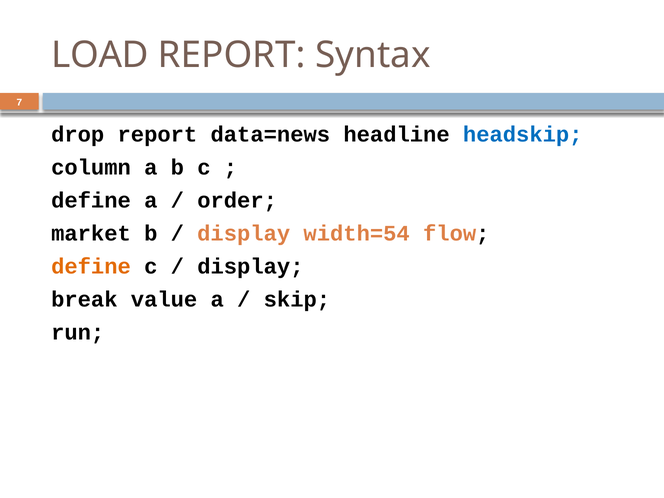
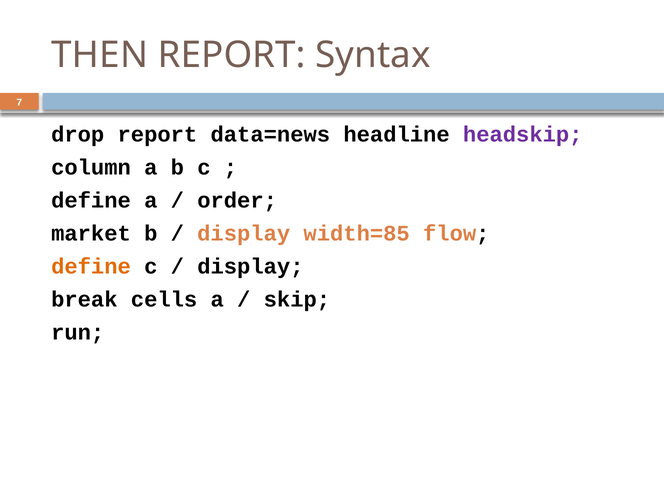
LOAD: LOAD -> THEN (100, 55)
headskip colour: blue -> purple (523, 134)
width=54: width=54 -> width=85 (357, 233)
value: value -> cells (164, 299)
